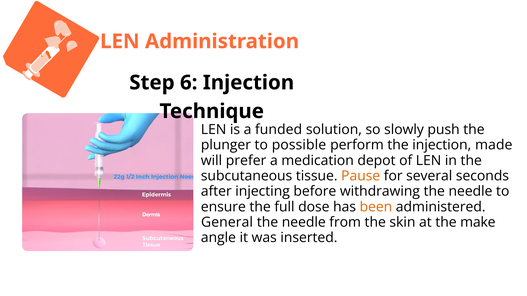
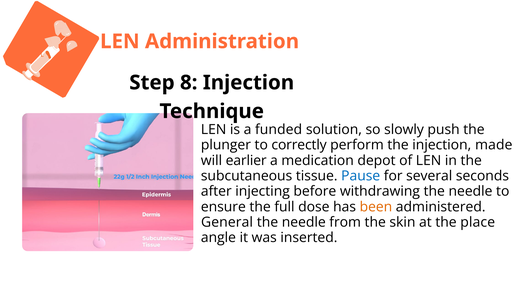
6: 6 -> 8 (189, 83)
possible: possible -> correctly (299, 145)
prefer: prefer -> earlier (246, 161)
Pause colour: orange -> blue (361, 176)
make: make -> place (478, 223)
